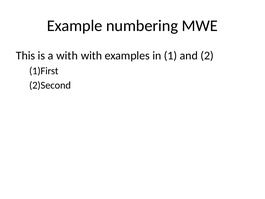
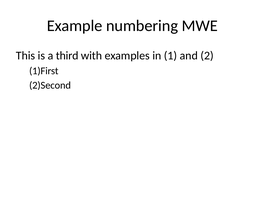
a with: with -> third (67, 56)
